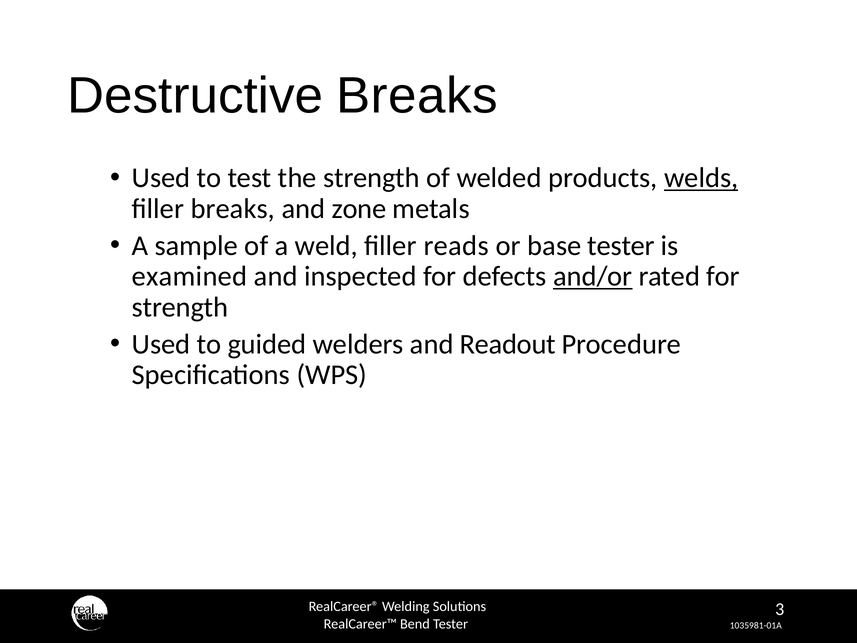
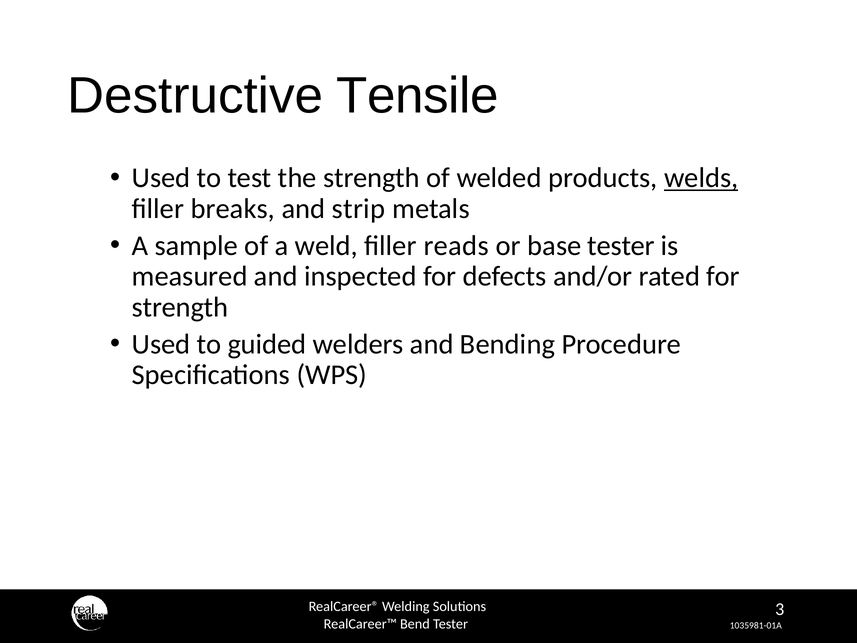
Destructive Breaks: Breaks -> Tensile (418, 96)
zone: zone -> strip (359, 209)
examined: examined -> measured (190, 276)
and/or underline: present -> none (593, 276)
Readout: Readout -> Bending (507, 344)
